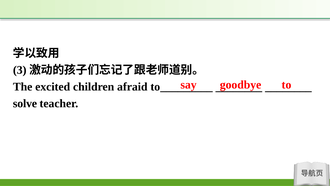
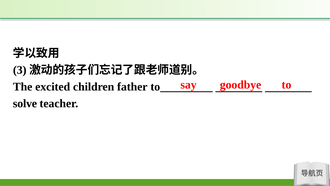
afraid: afraid -> father (132, 87)
